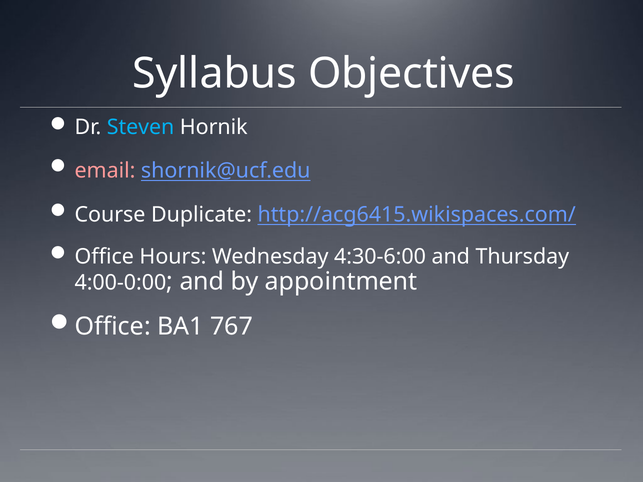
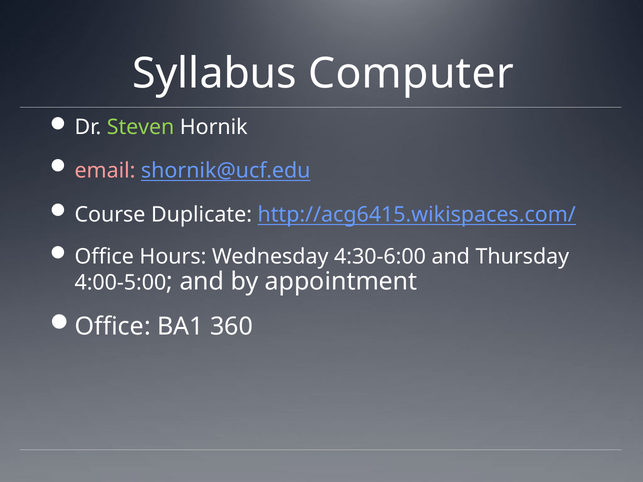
Objectives: Objectives -> Computer (411, 74)
Steven colour: light blue -> light green (141, 127)
4:00-0:00: 4:00-0:00 -> 4:00-5:00 (120, 283)
767: 767 -> 360 (232, 327)
